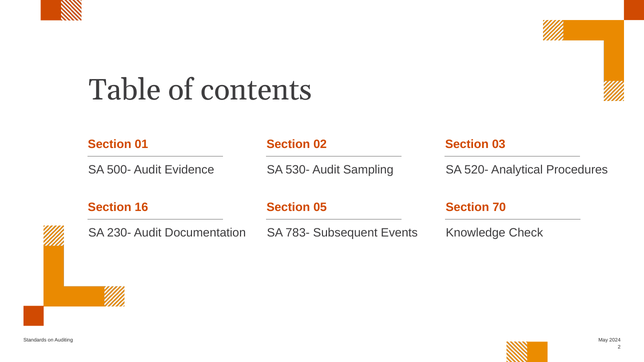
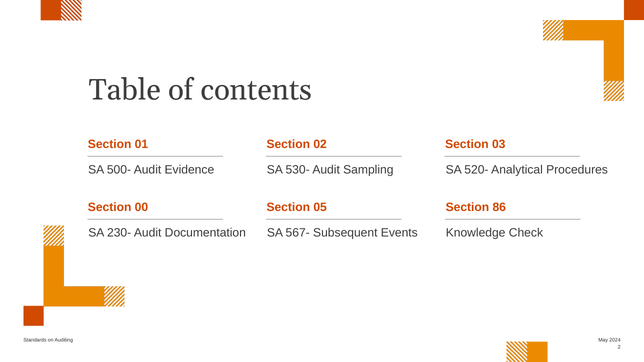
16: 16 -> 00 (141, 207)
70: 70 -> 86 (499, 207)
783-: 783- -> 567- (298, 233)
